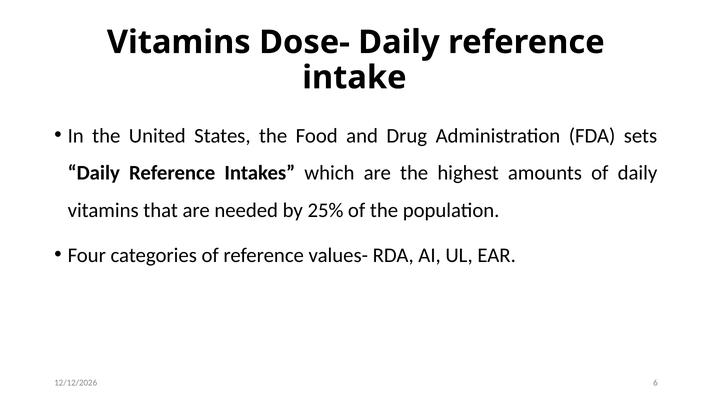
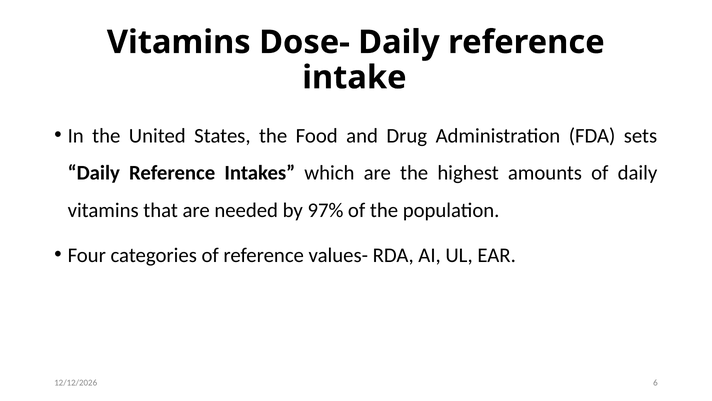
25%: 25% -> 97% (325, 210)
